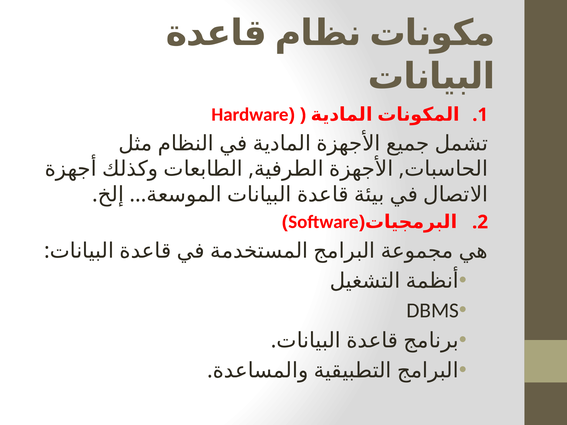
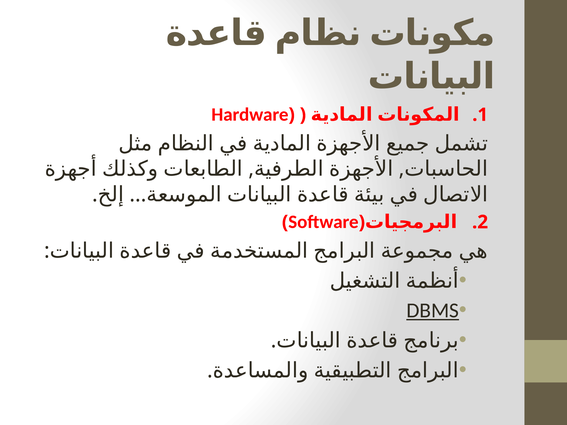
DBMS underline: none -> present (433, 311)
